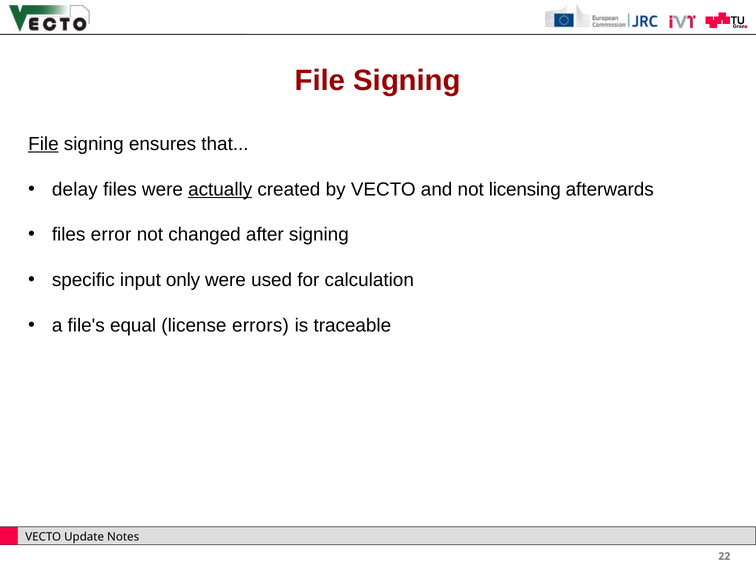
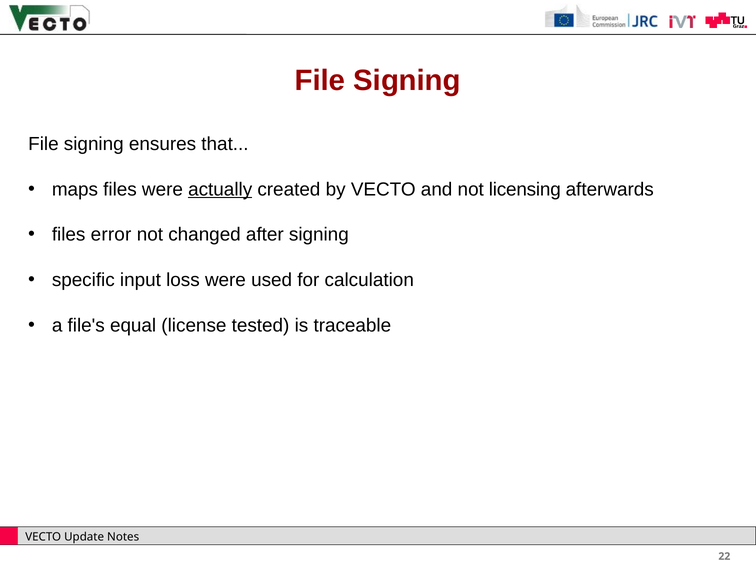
File underline: present -> none (43, 144)
delay: delay -> maps (75, 189)
only: only -> loss (183, 280)
errors: errors -> tested (261, 325)
